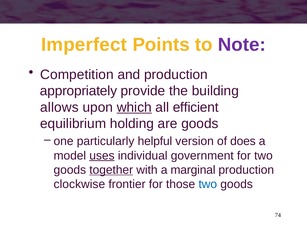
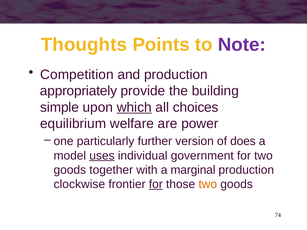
Imperfect: Imperfect -> Thoughts (84, 45)
allows: allows -> simple (60, 107)
efficient: efficient -> choices (196, 107)
holding: holding -> welfare (132, 124)
are goods: goods -> power (200, 124)
helpful: helpful -> further (155, 141)
together underline: present -> none (111, 170)
for underline: none -> present (156, 184)
two colour: blue -> orange (208, 184)
